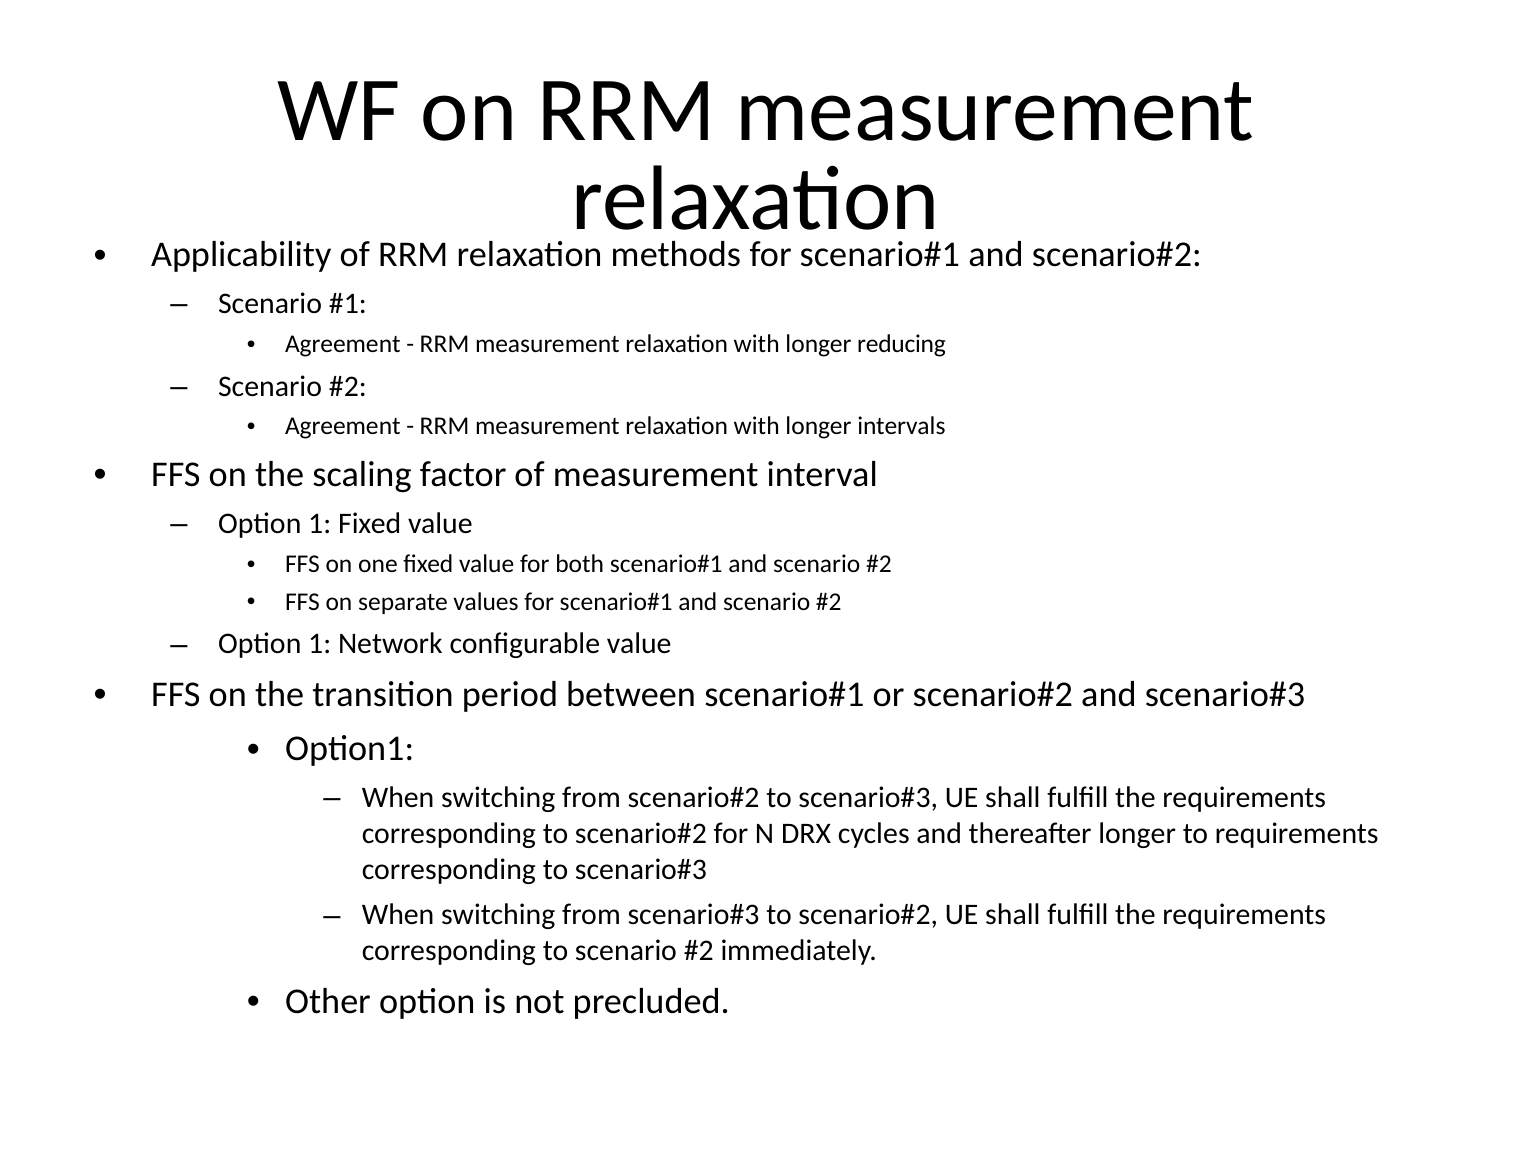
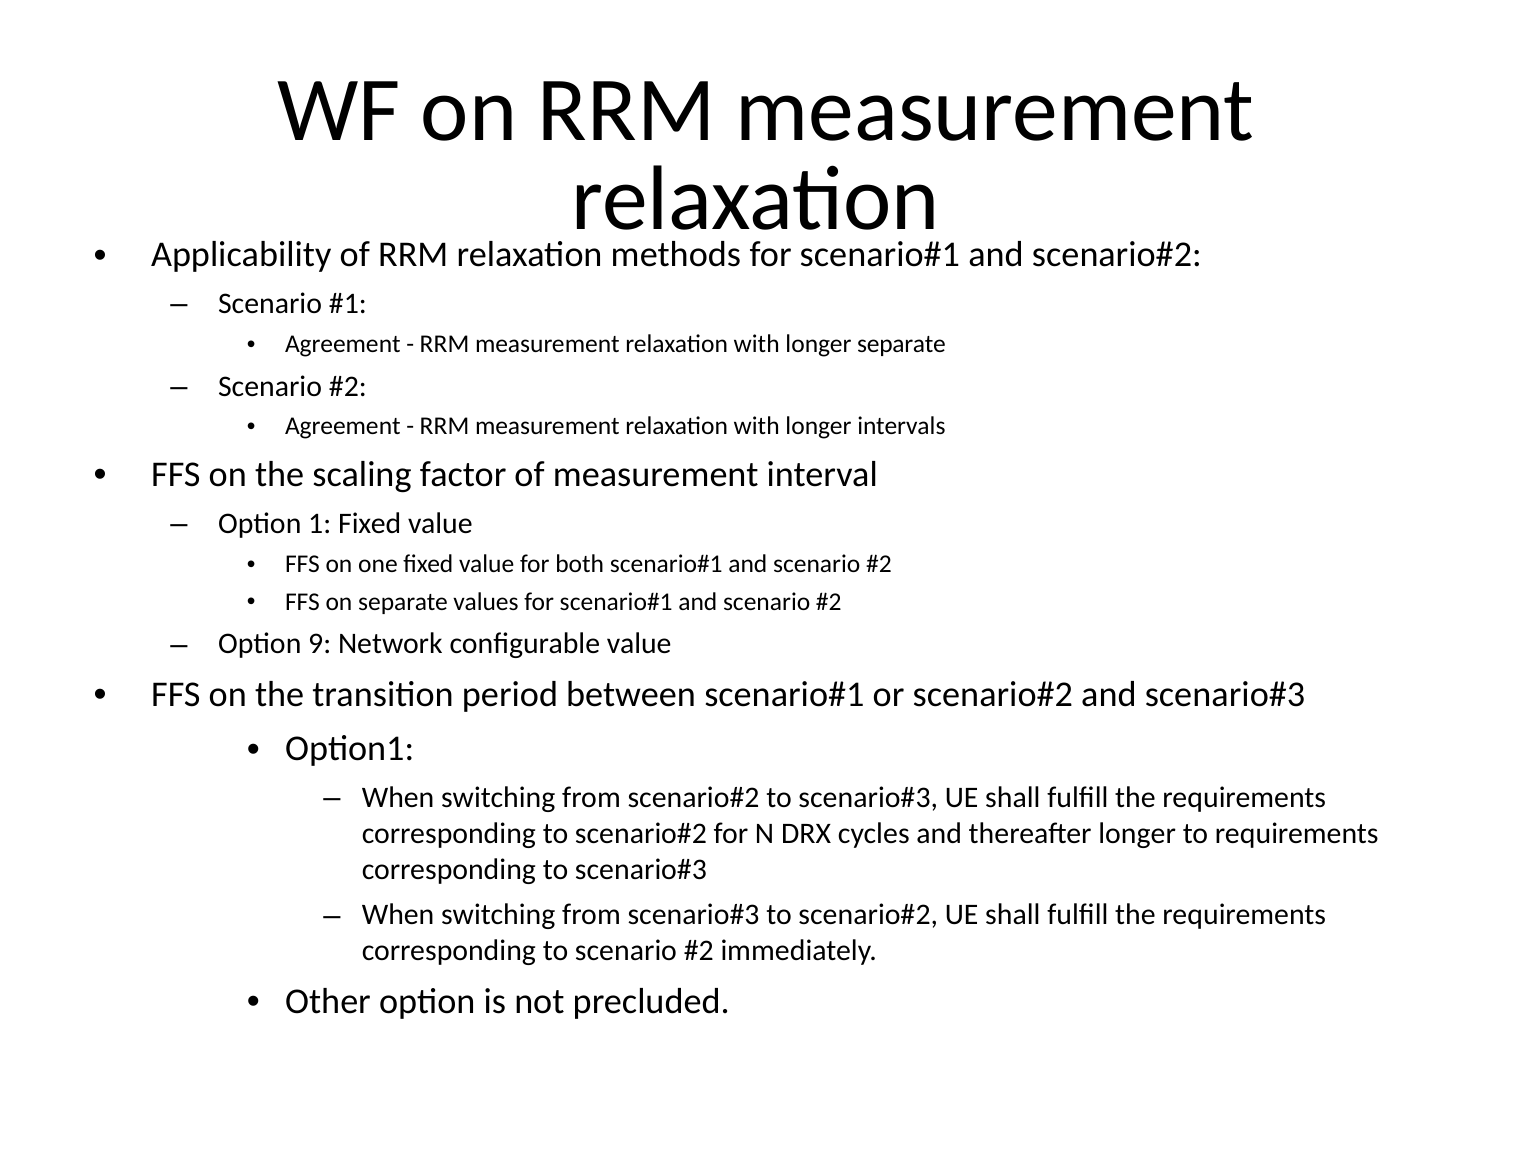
longer reducing: reducing -> separate (902, 344)
1: 1 -> 9 (320, 644)
